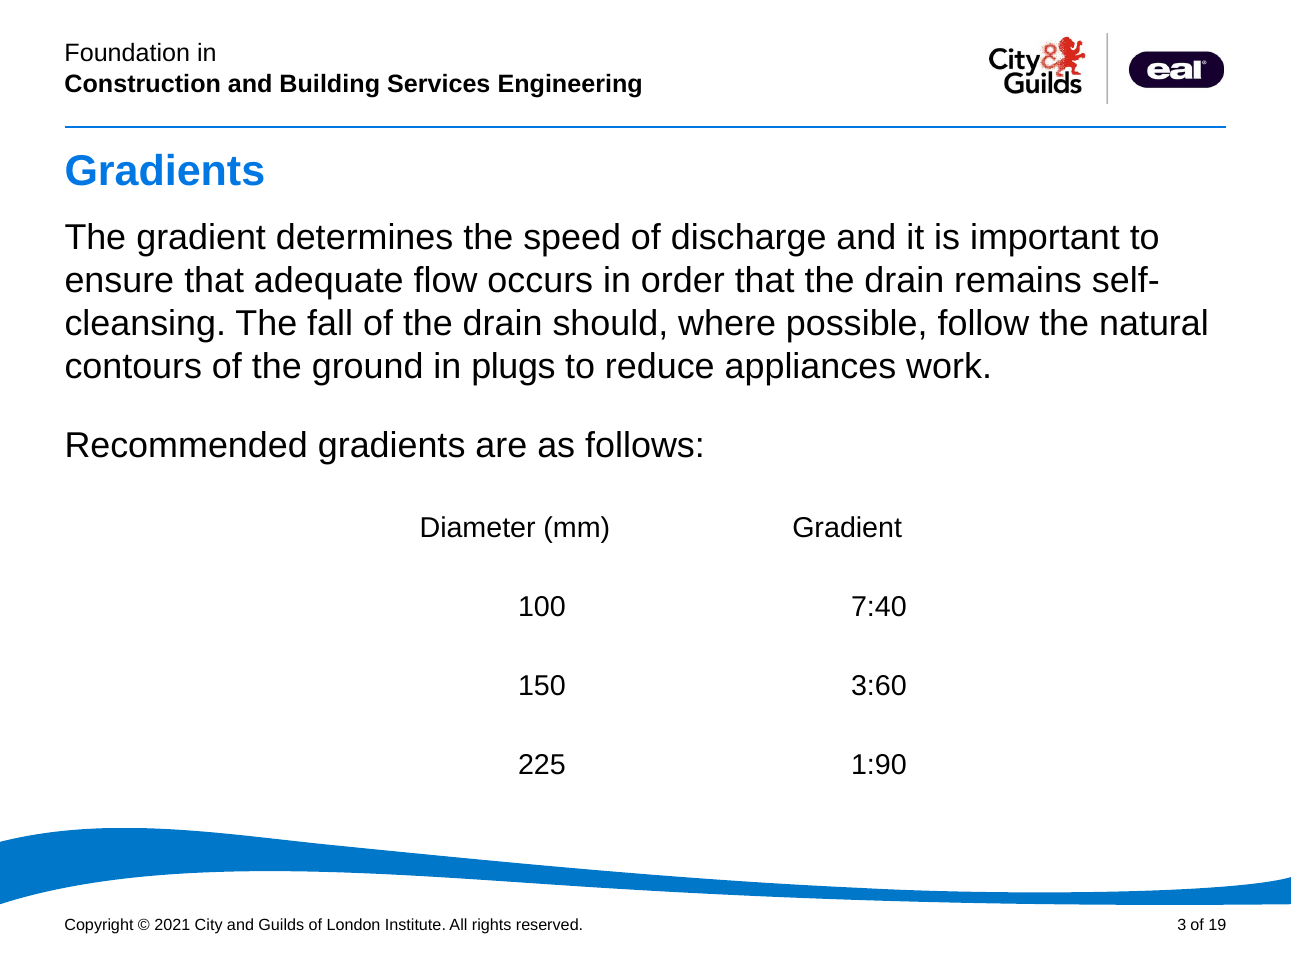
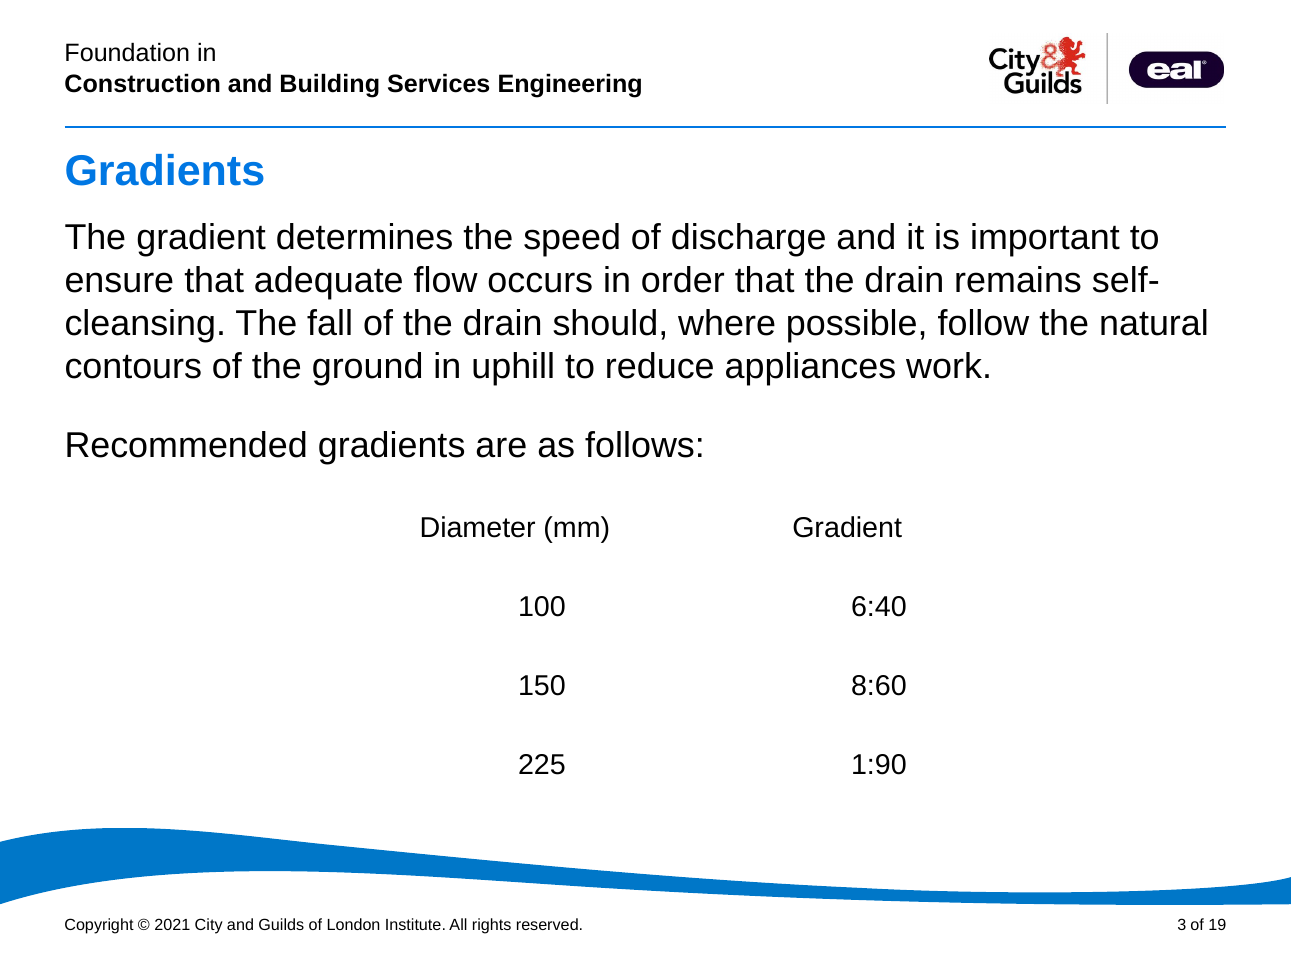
plugs: plugs -> uphill (513, 367)
7:40: 7:40 -> 6:40 (879, 607)
3:60: 3:60 -> 8:60 (879, 686)
